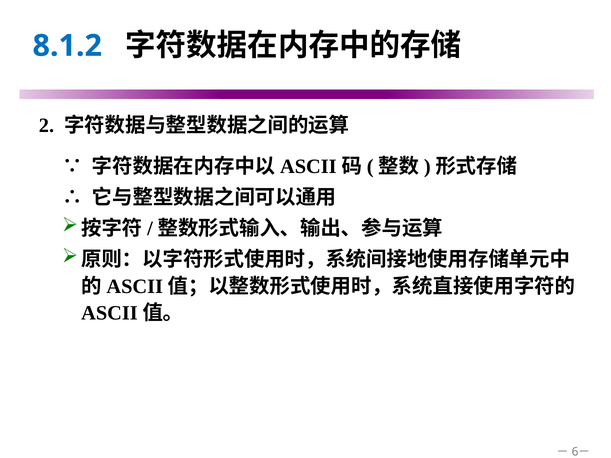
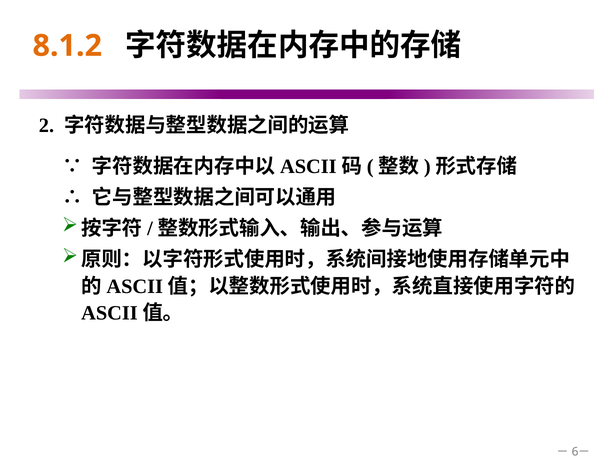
8.1.2 colour: blue -> orange (67, 46)
